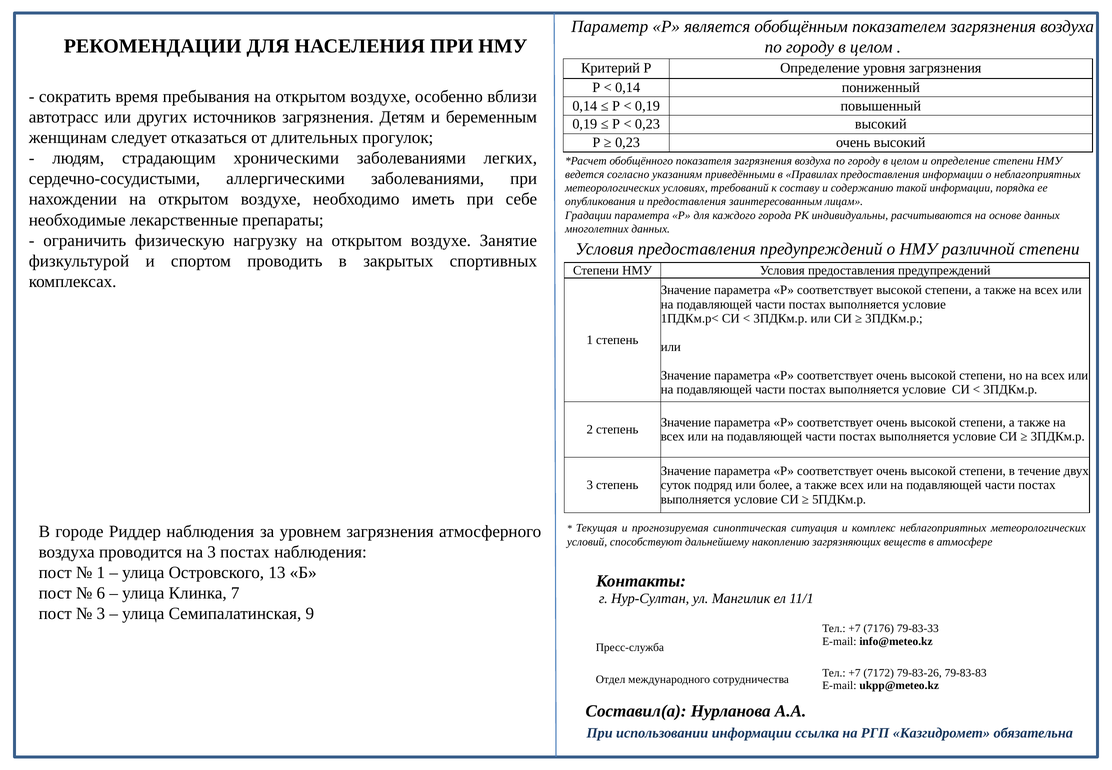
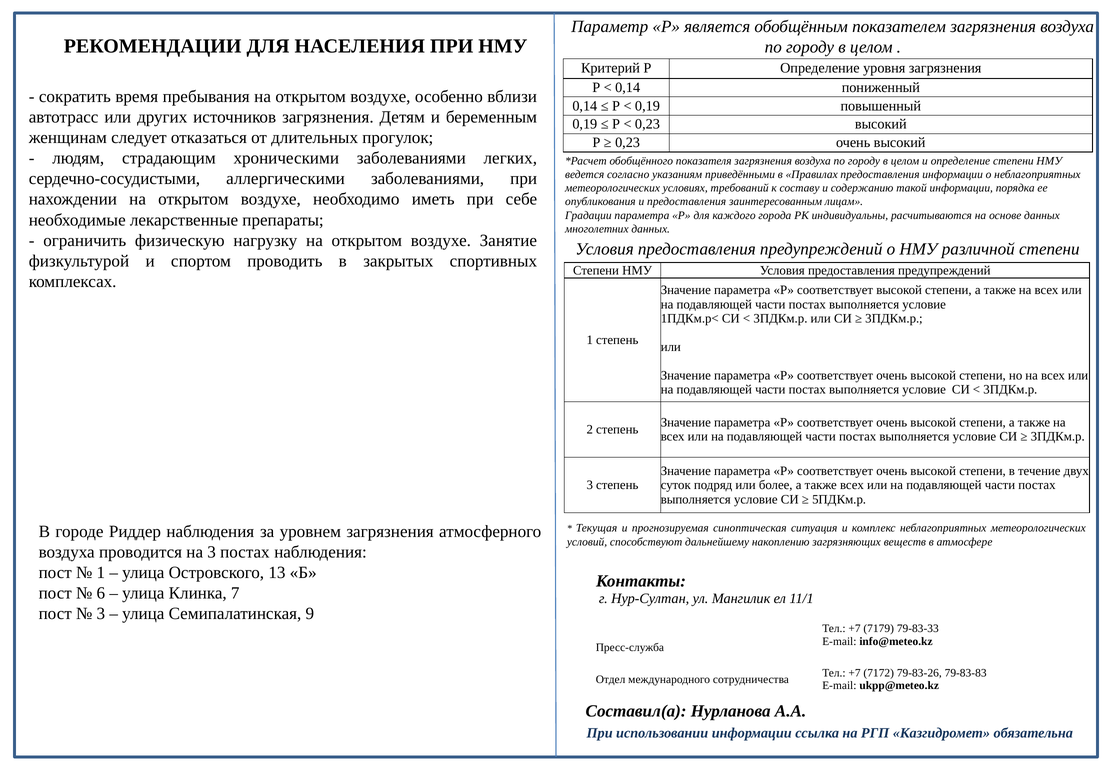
7176: 7176 -> 7179 (879, 628)
